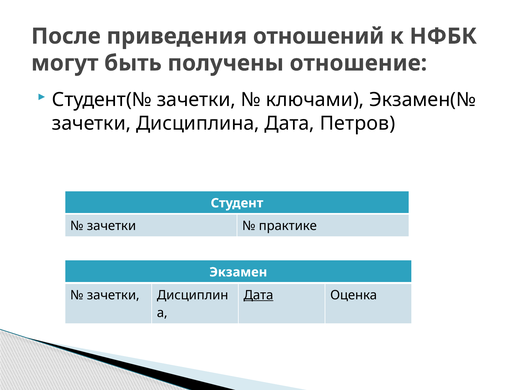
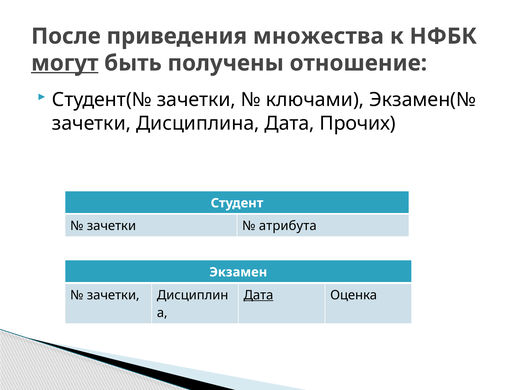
отношений: отношений -> множества (318, 36)
могут underline: none -> present (65, 63)
Петров: Петров -> Прочих (358, 123)
практике: практике -> атрибута (288, 226)
